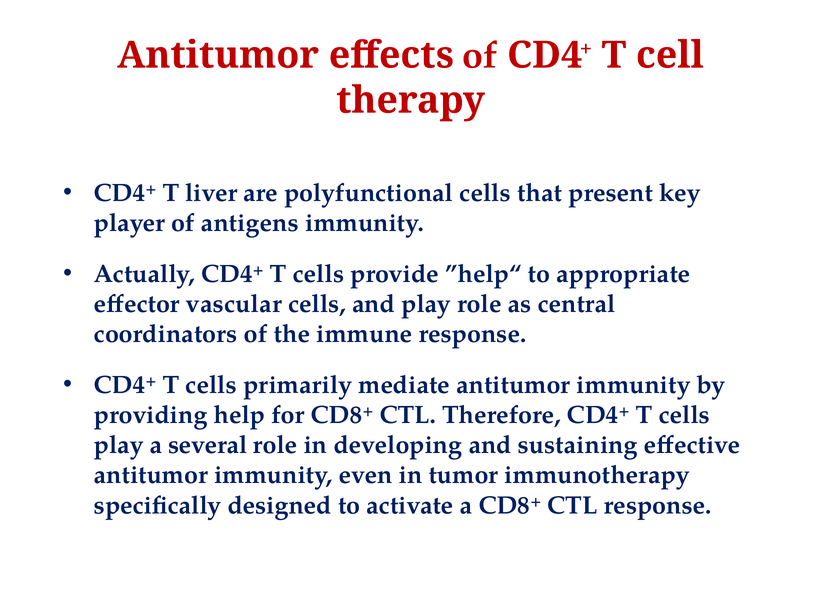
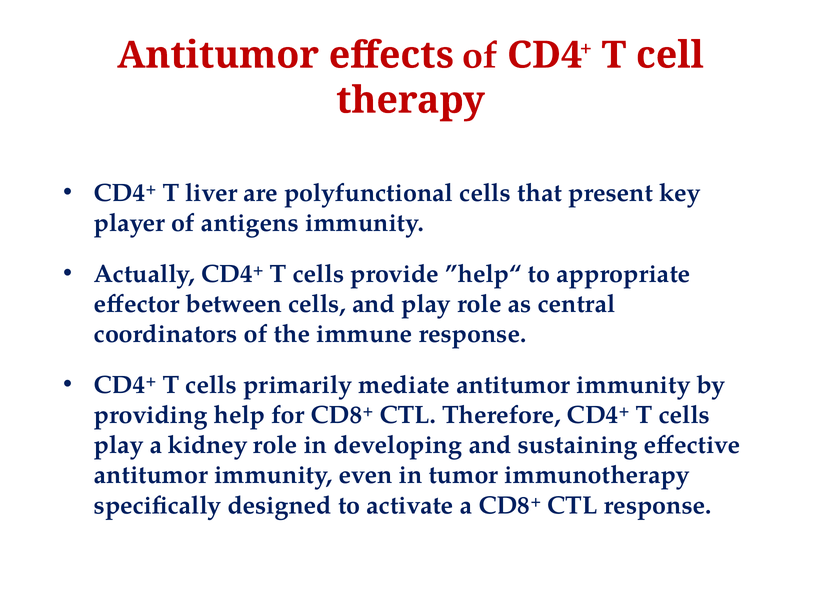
vascular: vascular -> between (234, 304)
several: several -> kidney (208, 446)
